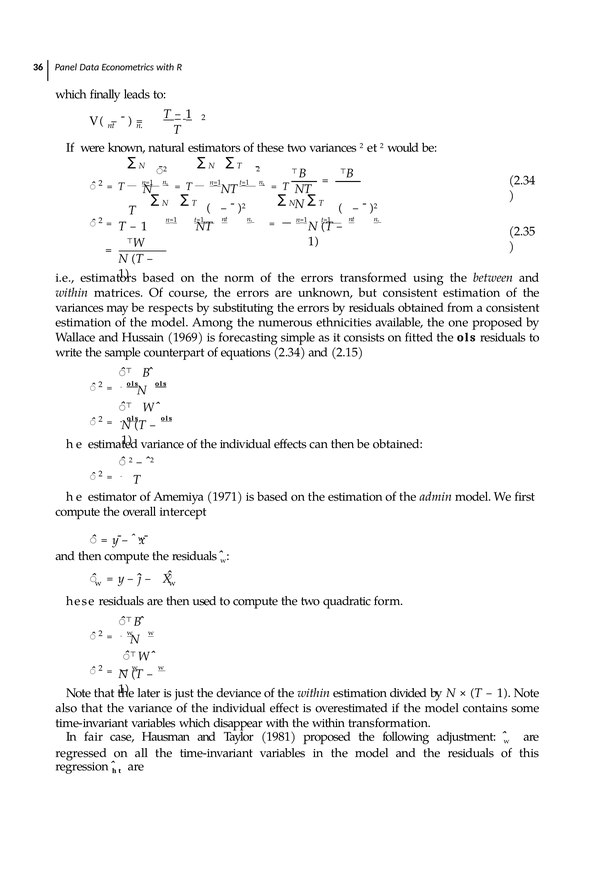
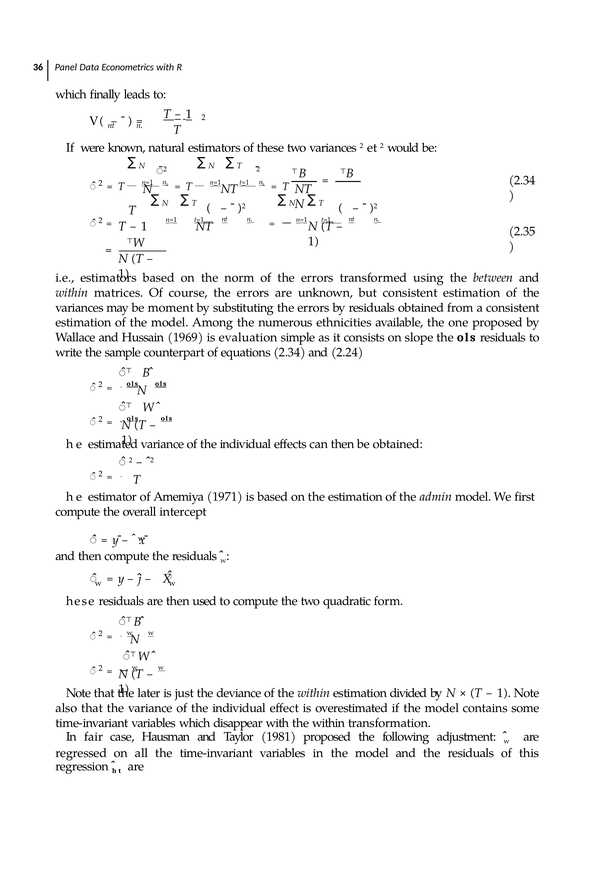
respects: respects -> moment (171, 308)
forecasting: forecasting -> evaluation (248, 338)
ﬁtted: ﬁtted -> slope (419, 338)
2.15: 2.15 -> 2.24 (347, 353)
